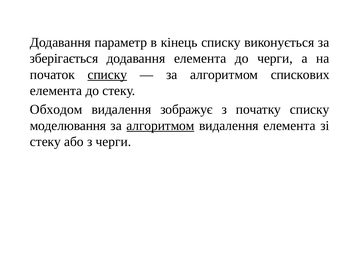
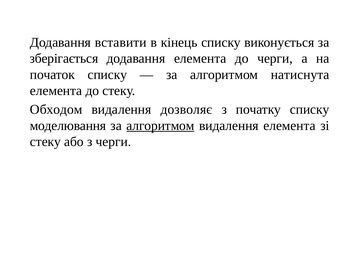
параметр: параметр -> вставити (121, 42)
списку underline: present -> none (107, 75)
спискових: спискових -> натиснута (300, 75)
зображує: зображує -> дозволяє (186, 110)
